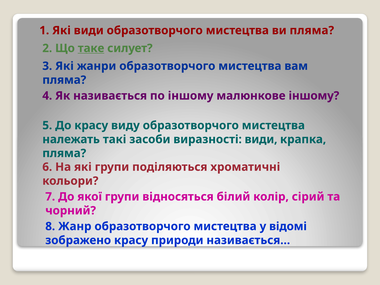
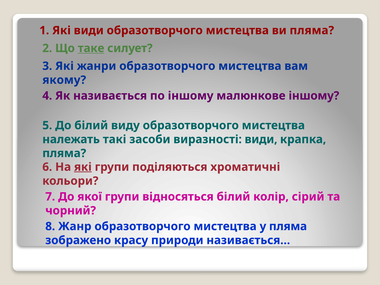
пляма: пляма -> якому (64, 80)
До красу: красу -> білий (91, 125)
які underline: none -> present (83, 167)
у відомі: відомі -> пляма (288, 226)
